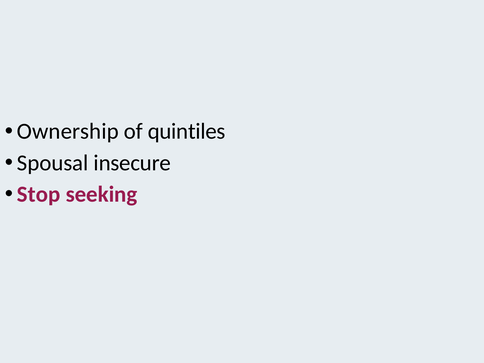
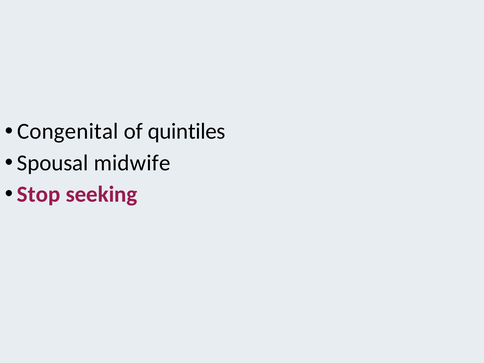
Ownership: Ownership -> Congenital (68, 131)
insecure: insecure -> midwife (132, 163)
